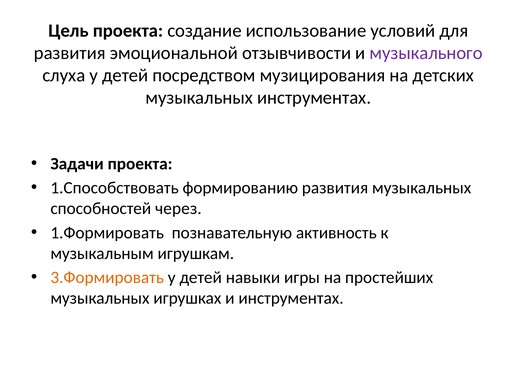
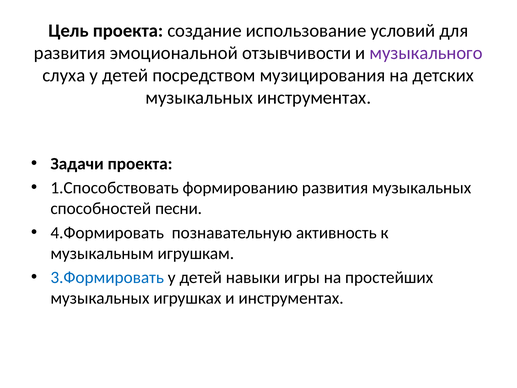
через: через -> песни (179, 208)
1.Формировать: 1.Формировать -> 4.Формировать (107, 232)
3.Формировать colour: orange -> blue (107, 277)
